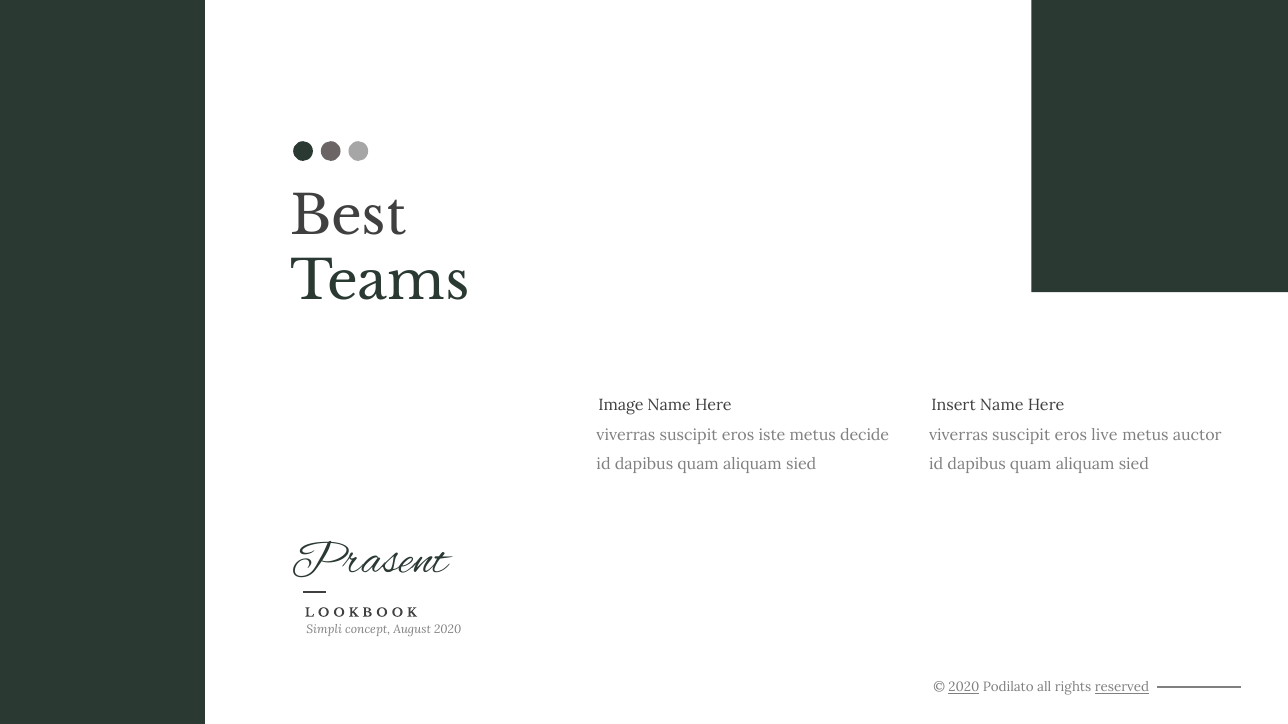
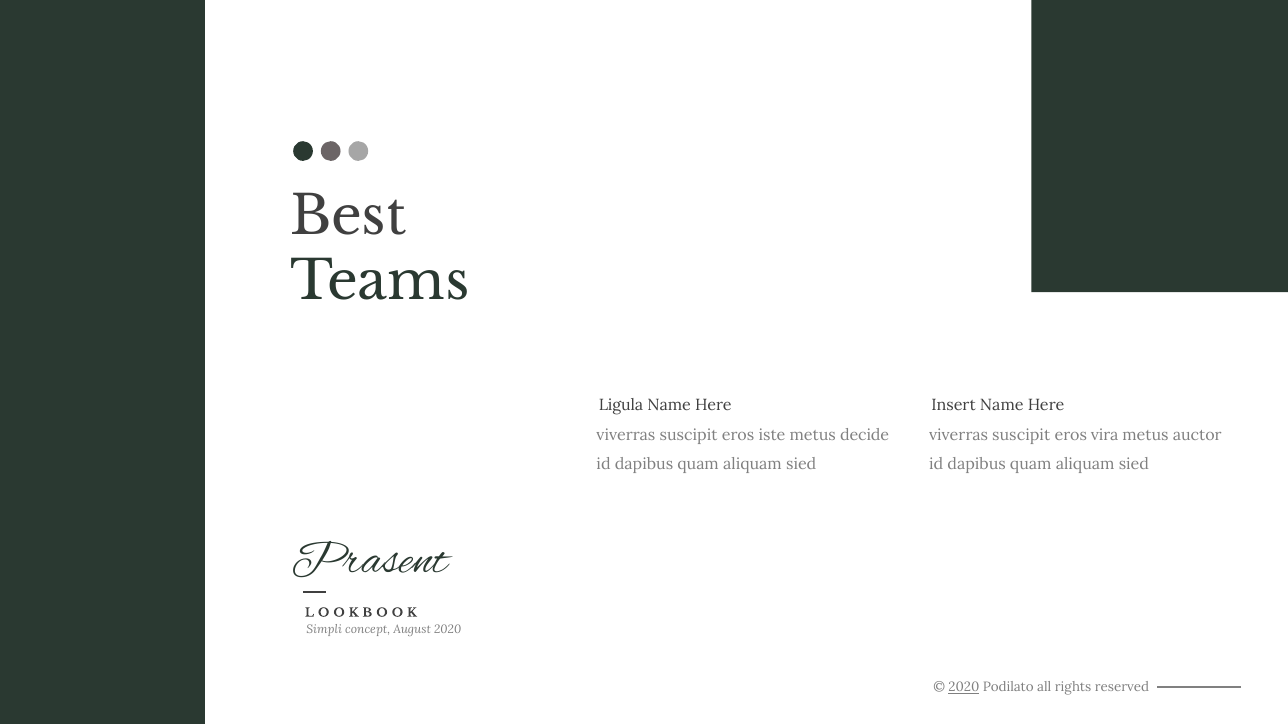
Image: Image -> Ligula (621, 405)
live: live -> vira (1105, 436)
reserved underline: present -> none (1122, 688)
